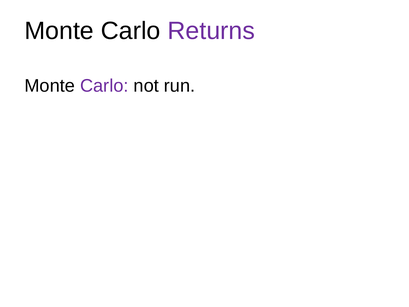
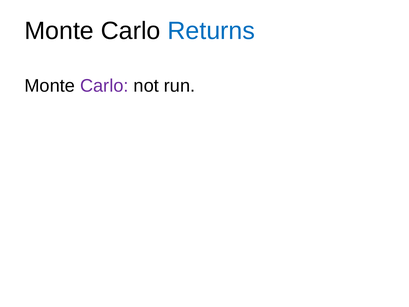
Returns colour: purple -> blue (211, 31)
